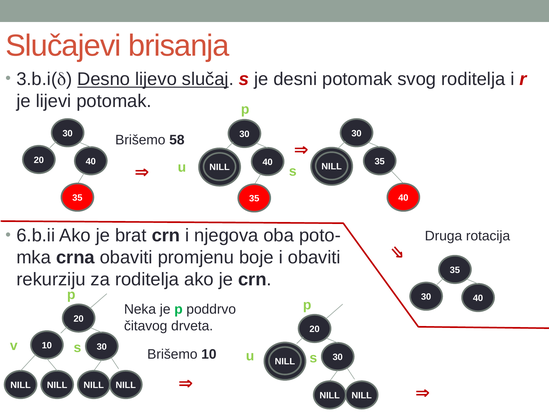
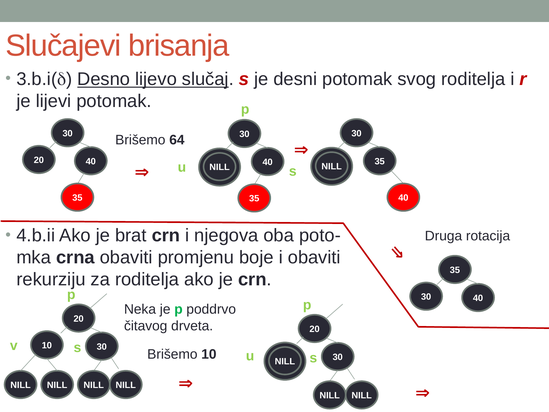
58: 58 -> 64 (177, 140)
6.b.ii: 6.b.ii -> 4.b.ii (36, 235)
